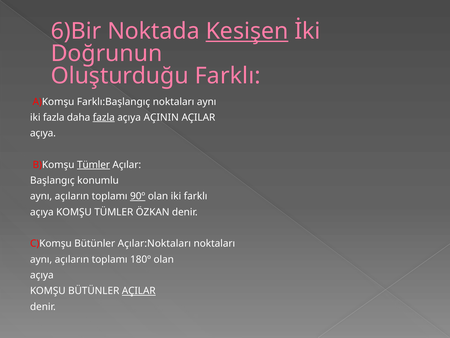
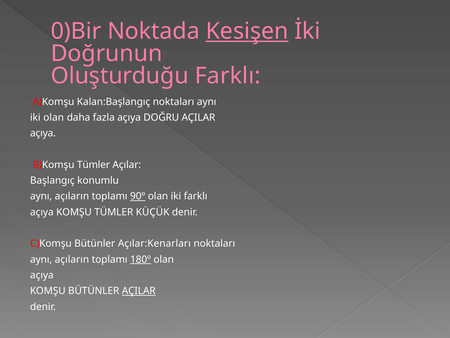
6)Bir: 6)Bir -> 0)Bir (76, 31)
Farklı:Başlangıç: Farklı:Başlangıç -> Kalan:Başlangıç (114, 102)
iki fazla: fazla -> olan (54, 117)
fazla underline: present -> none (104, 117)
AÇININ: AÇININ -> DOĞRU (161, 117)
Tümler underline: present -> none (94, 165)
ÖZKAN: ÖZKAN -> KÜÇÜK (153, 212)
Açılar:Noktaları: Açılar:Noktaları -> Açılar:Kenarları (154, 243)
180º underline: none -> present (141, 259)
